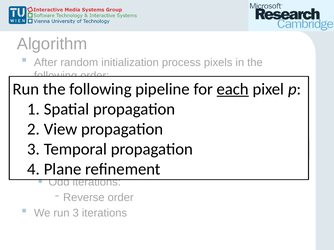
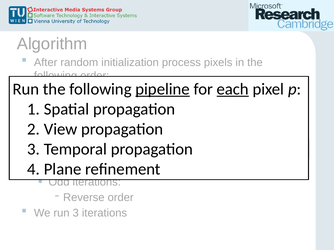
pipeline underline: none -> present (163, 89)
